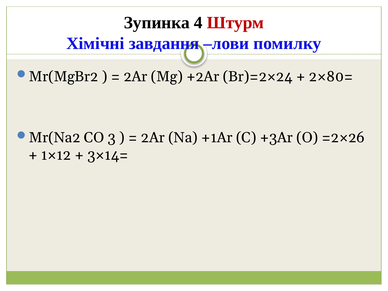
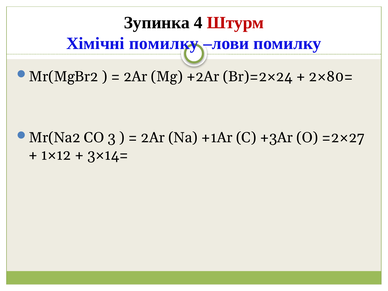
Хімічні завдання: завдання -> помилку (164, 43)
=2×26: =2×26 -> =2×27 (343, 138)
